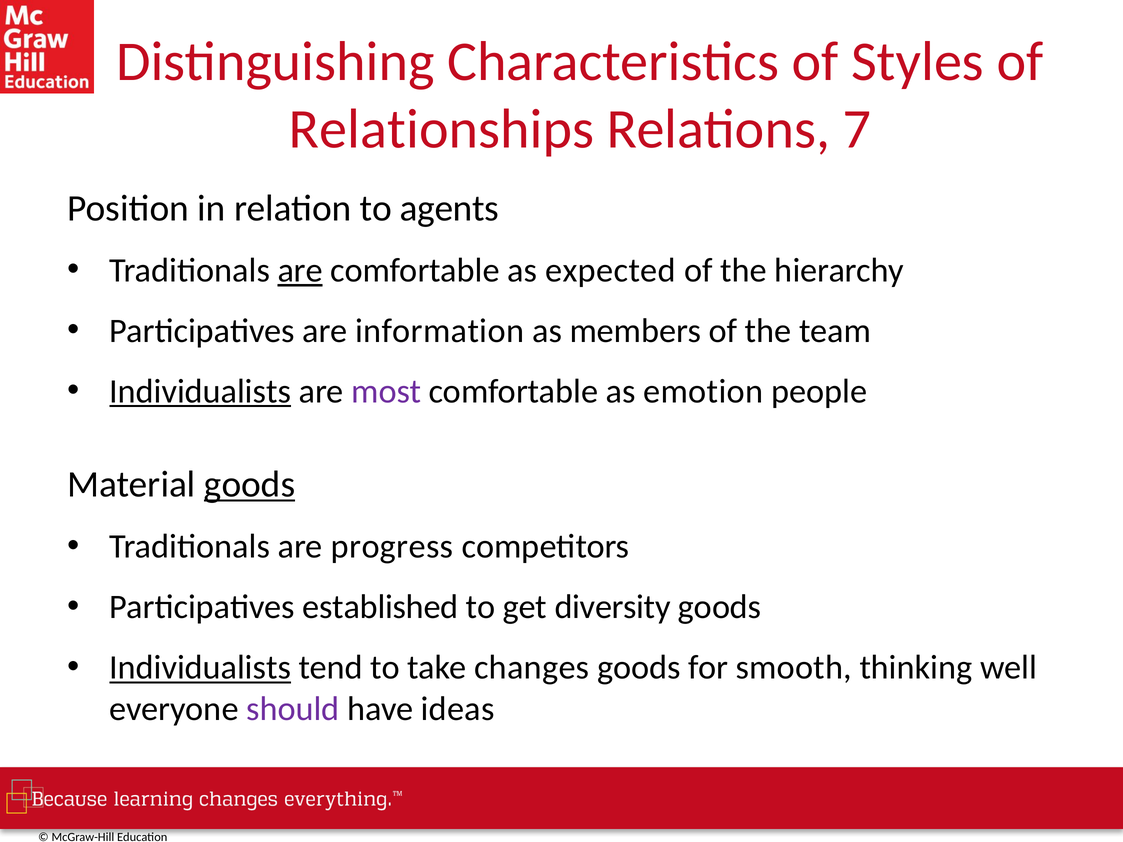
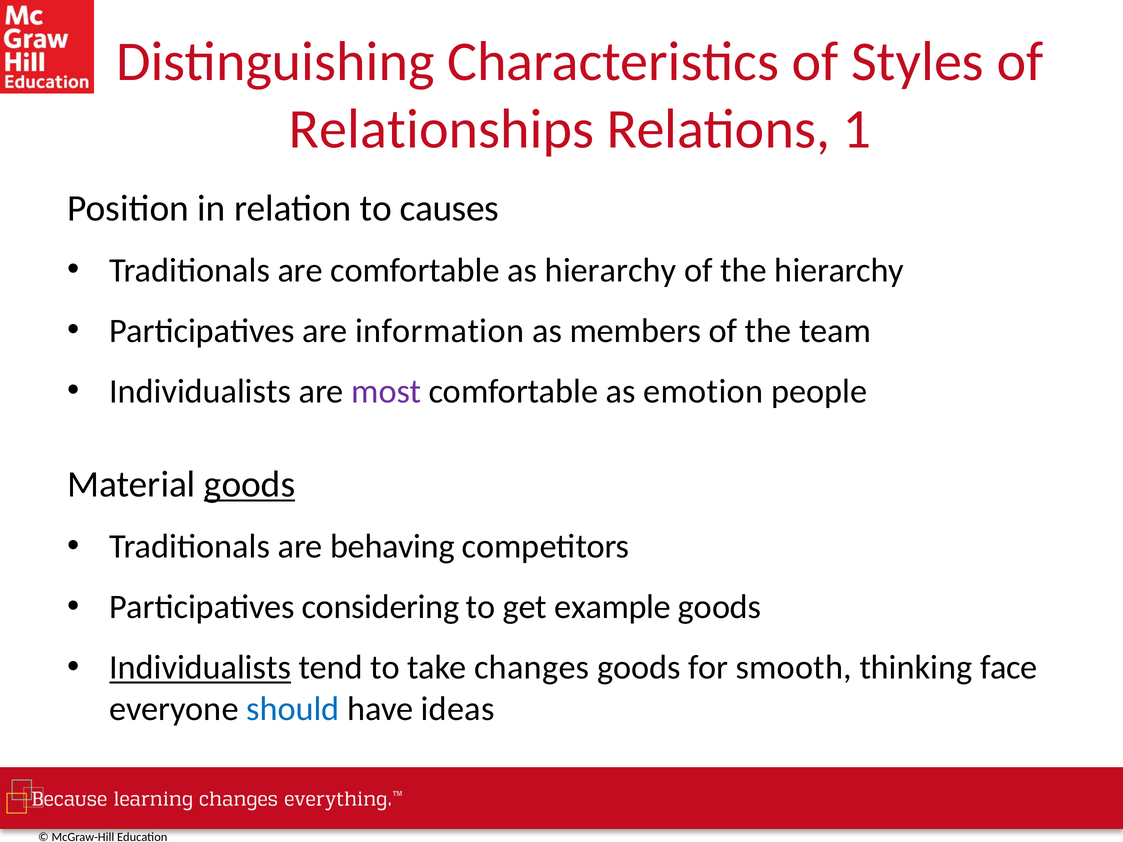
7: 7 -> 1 (857, 129)
agents: agents -> causes (449, 208)
are underline: present -> none (300, 271)
as expected: expected -> hierarchy (611, 271)
Individualists underline: present -> none (200, 392)
progress: progress -> behaving (392, 547)
established: established -> considering (380, 607)
diversity: diversity -> example (613, 607)
well: well -> face (1009, 668)
should colour: purple -> blue (293, 709)
